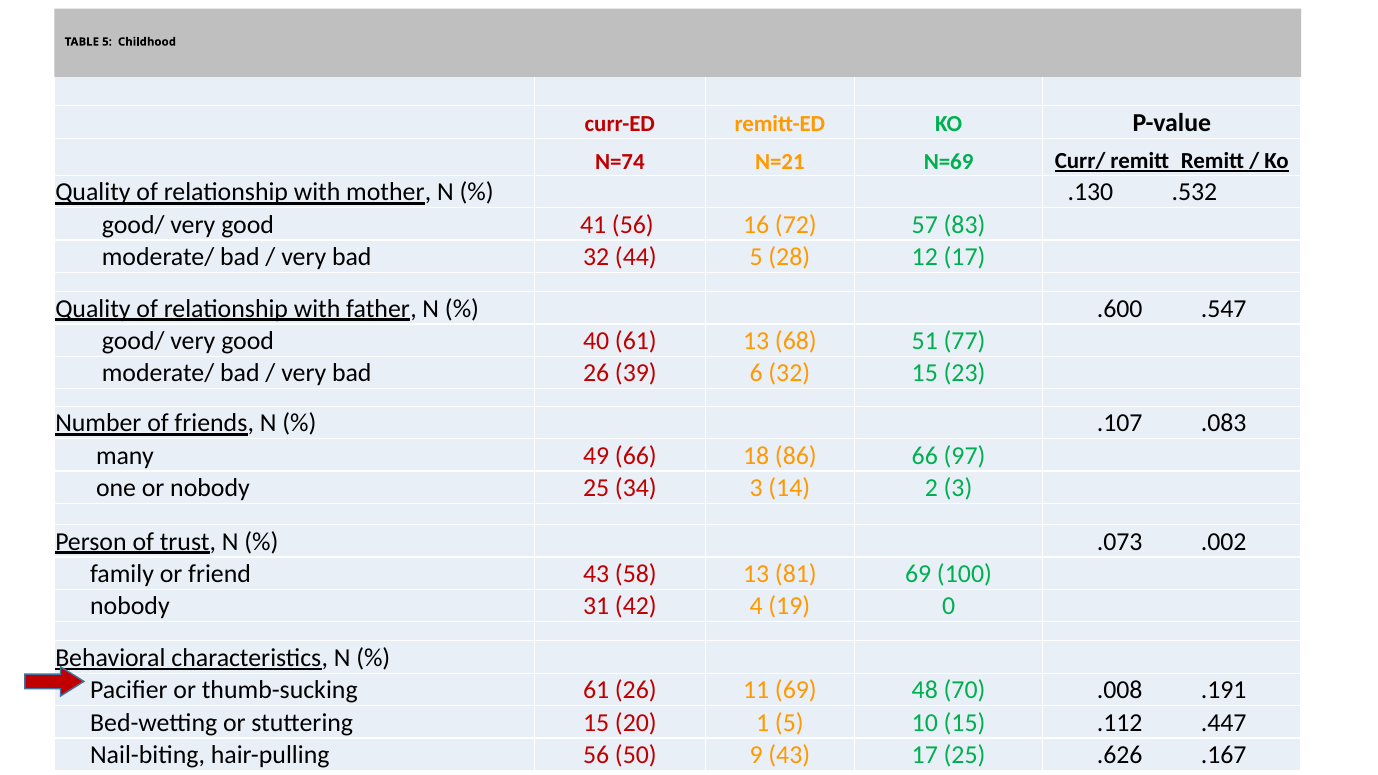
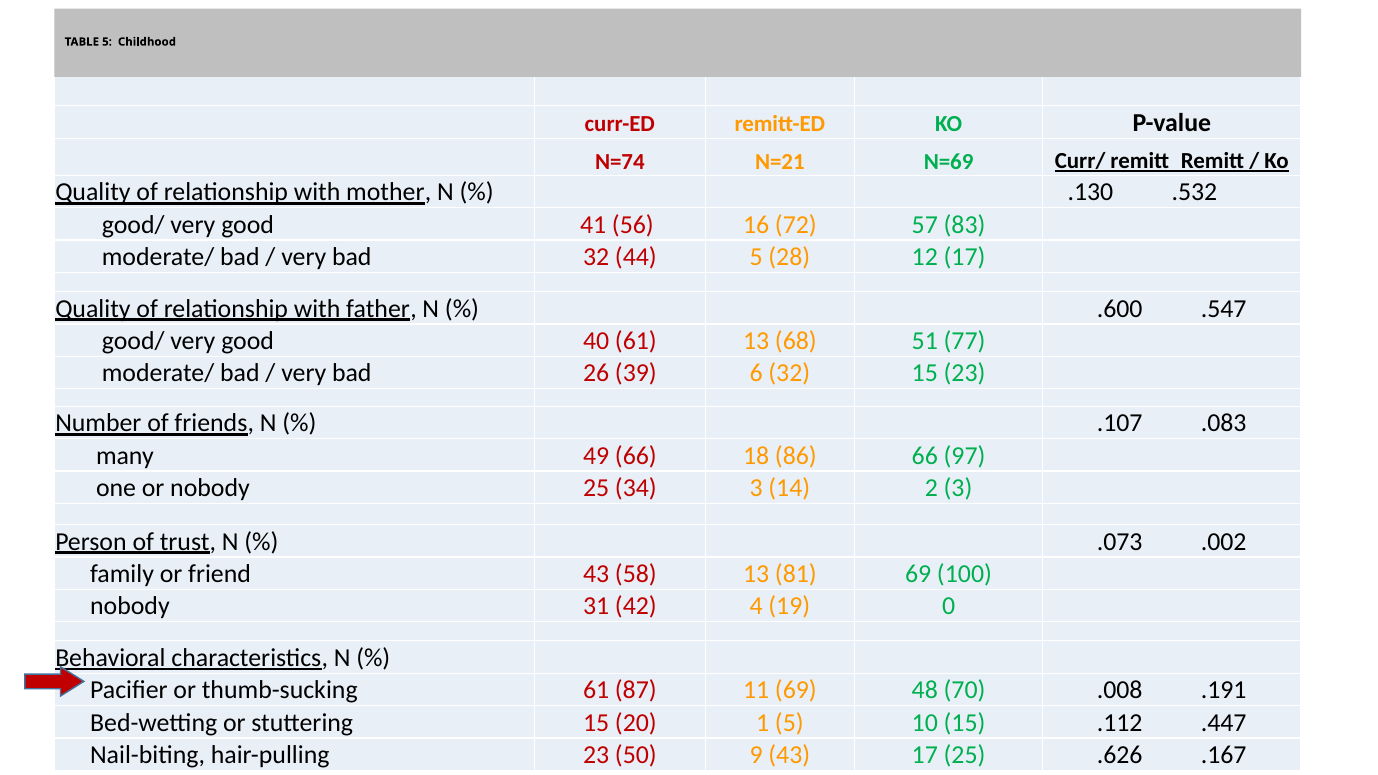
61 26: 26 -> 87 (636, 690)
hair-pulling 56: 56 -> 23 (596, 755)
